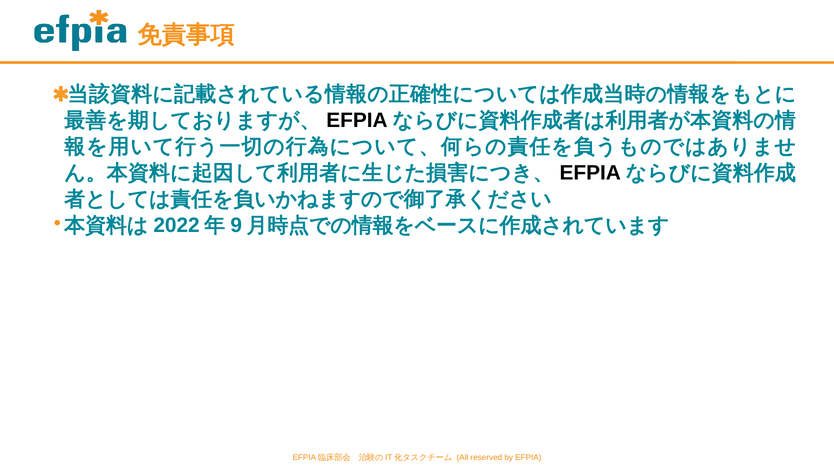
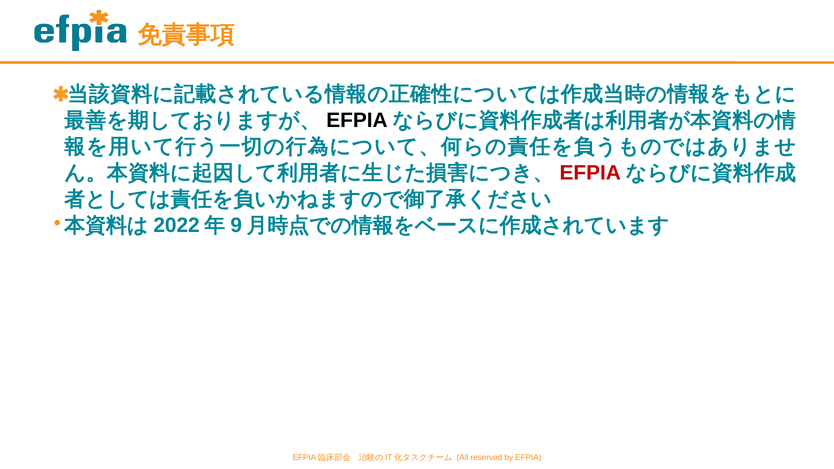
EFPIA colour: black -> red (590, 173)
